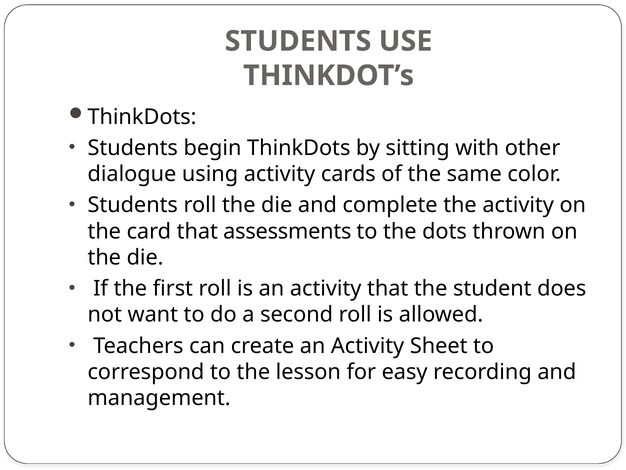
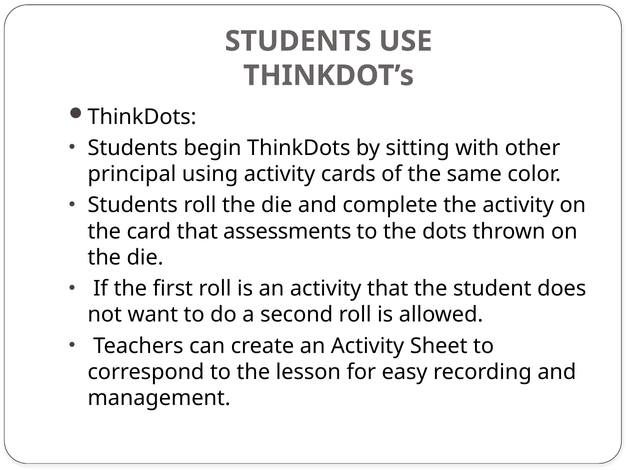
dialogue: dialogue -> principal (132, 174)
